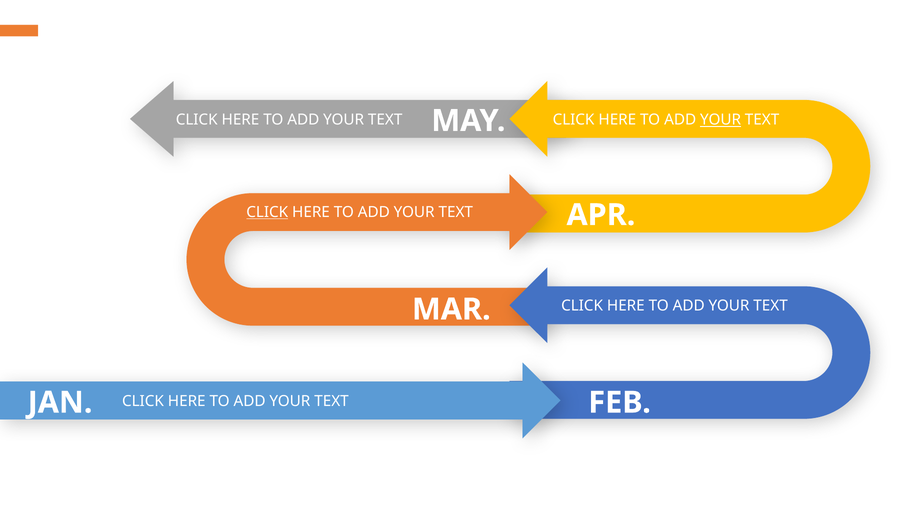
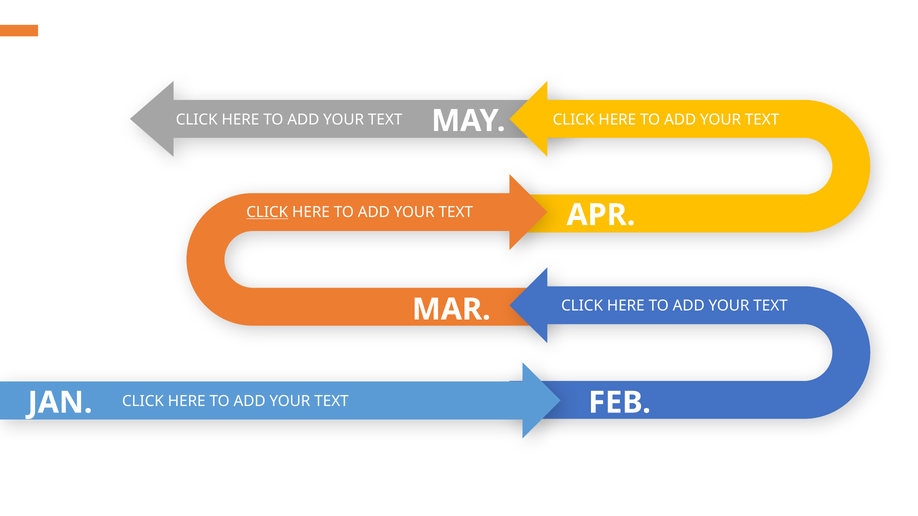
YOUR underline: present -> none (721, 120)
